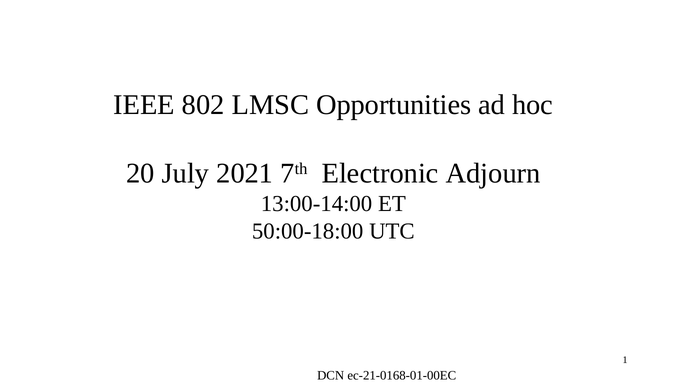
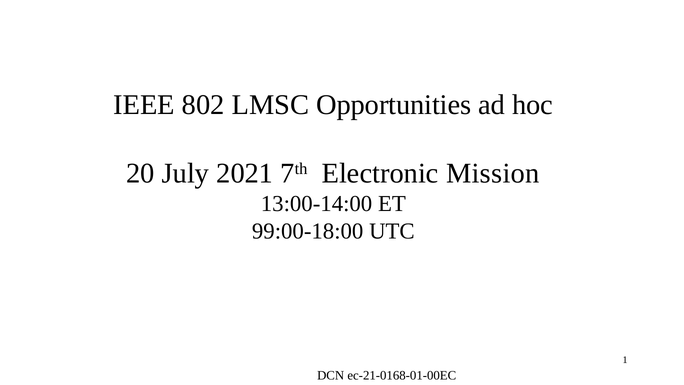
Adjourn: Adjourn -> Mission (493, 173)
50:00-18:00: 50:00-18:00 -> 99:00-18:00 (308, 231)
